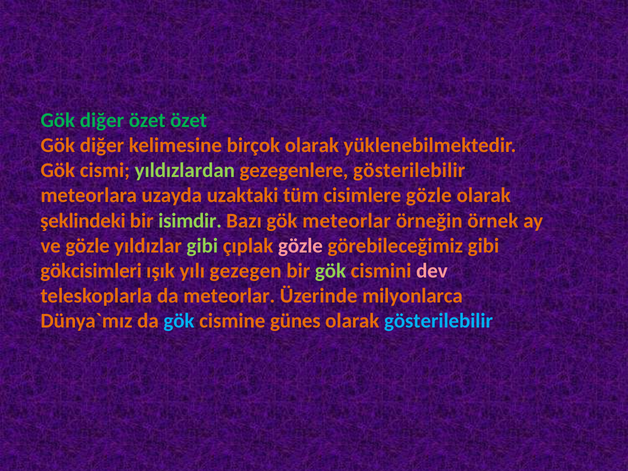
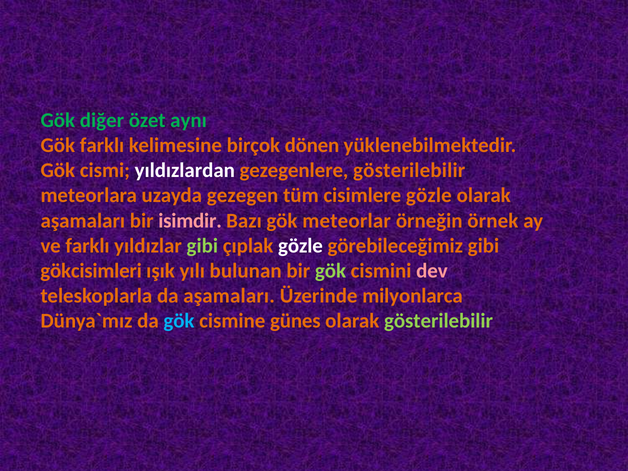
özet özet: özet -> aynı (189, 120)
diğer: diğer -> farklı (102, 145)
birçok olarak: olarak -> dönen (312, 145)
yıldızlardan colour: light green -> white (185, 170)
uzaktaki: uzaktaki -> gezegen (243, 195)
şeklindeki: şeklindeki -> aşamaları (83, 221)
isimdir colour: light green -> pink (190, 221)
ve gözle: gözle -> farklı (88, 246)
gözle colour: pink -> white (300, 246)
gezegen: gezegen -> bulunan (246, 271)
da meteorlar: meteorlar -> aşamaları (229, 296)
gösterilebilir colour: light blue -> light green (438, 321)
